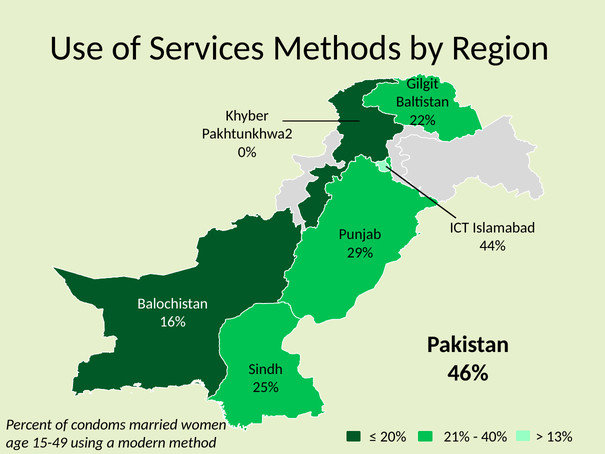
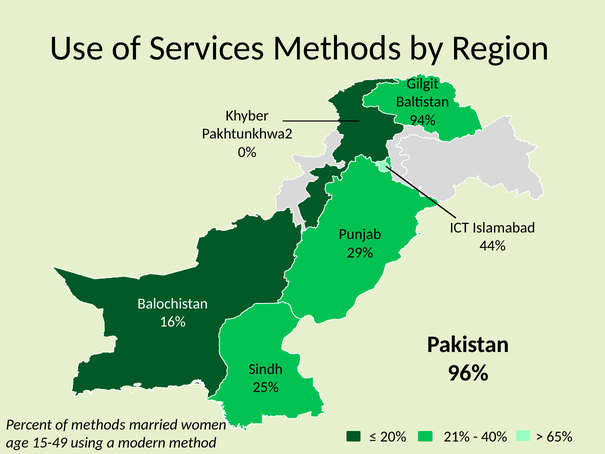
22%: 22% -> 94% (423, 120)
46%: 46% -> 96% (468, 373)
of condoms: condoms -> methods (98, 425)
13%: 13% -> 65% (560, 437)
